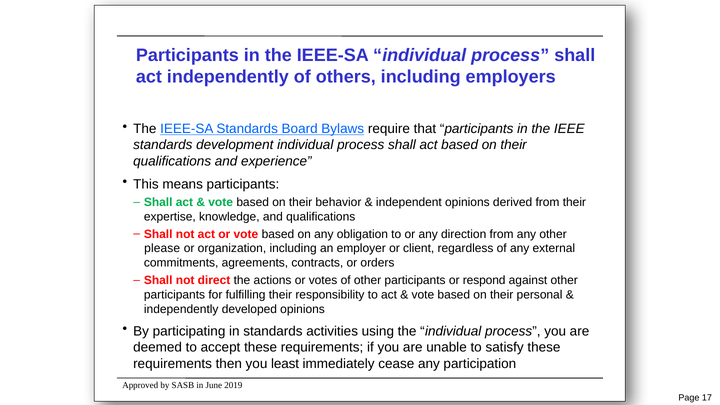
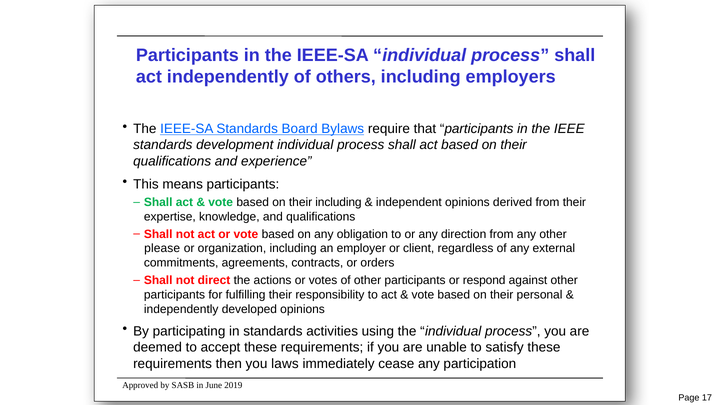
their behavior: behavior -> including (338, 202)
least: least -> laws (285, 364)
